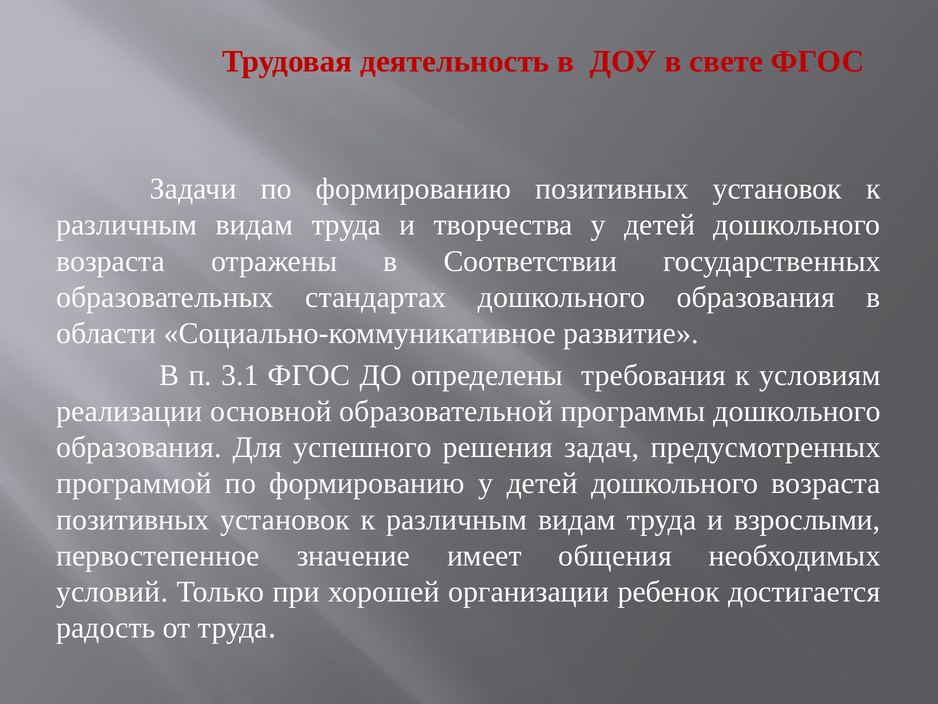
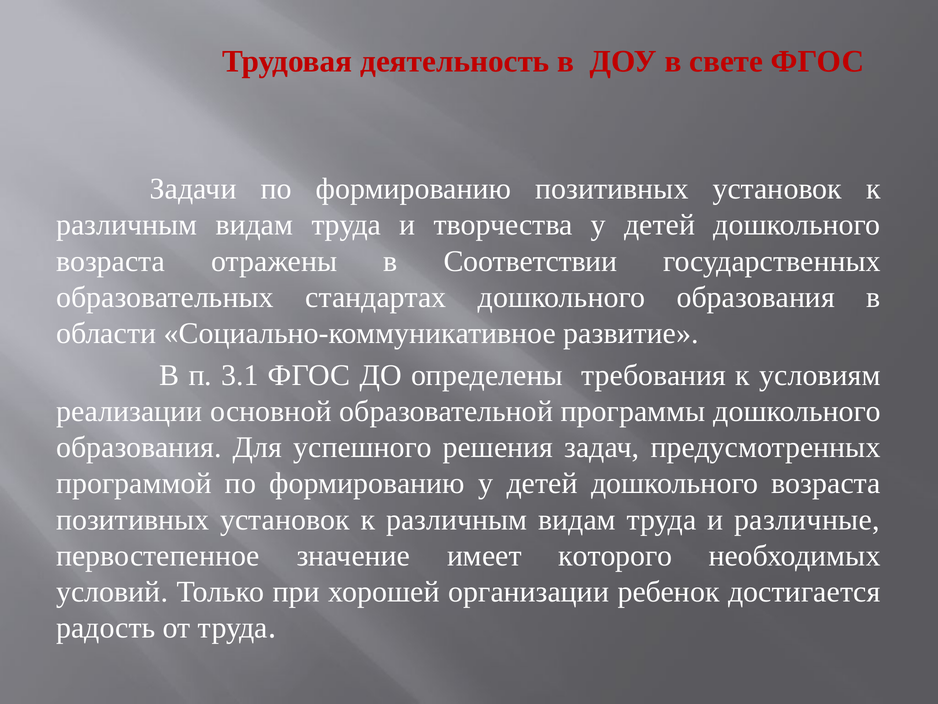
взрослыми: взрослыми -> различные (807, 519)
общения: общения -> которого (615, 555)
